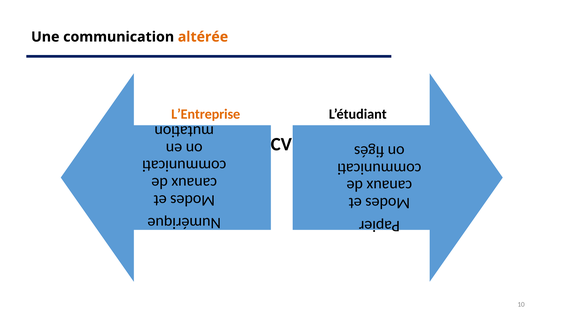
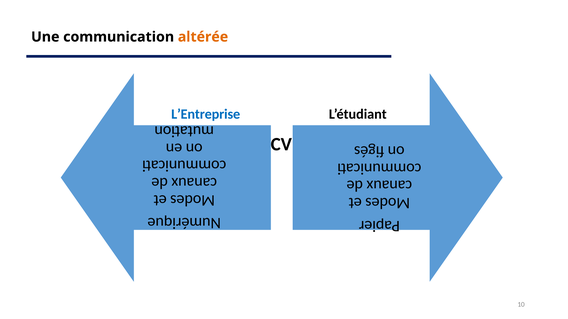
L’Entreprise colour: orange -> blue (206, 114)
